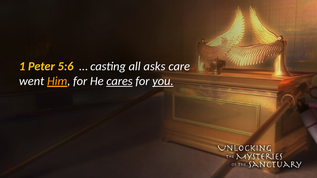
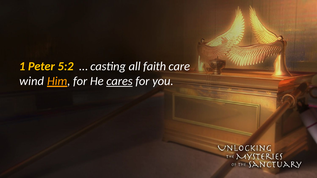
5:6: 5:6 -> 5:2 (66, 66)
asks: asks -> faith (155, 66)
went: went -> wind (32, 81)
you underline: present -> none (163, 81)
